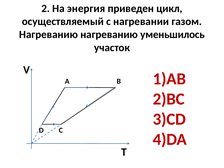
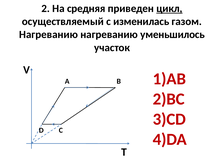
энергия: энергия -> средняя (86, 8)
цикл underline: none -> present (169, 8)
нагревании: нагревании -> изменилась (141, 21)
